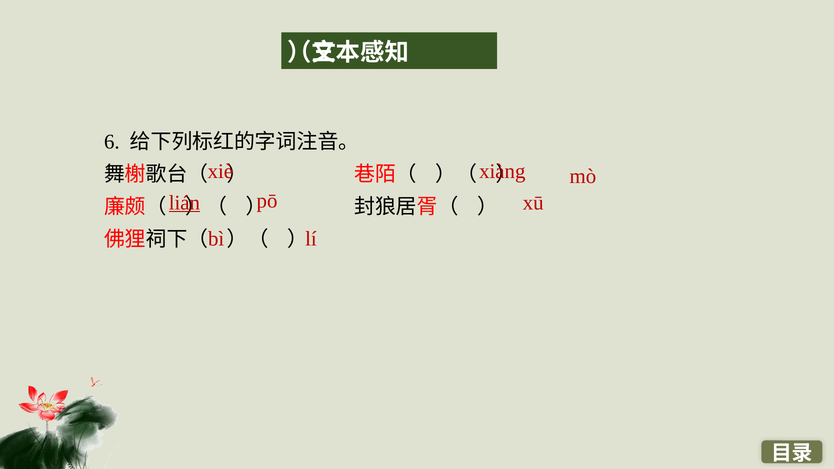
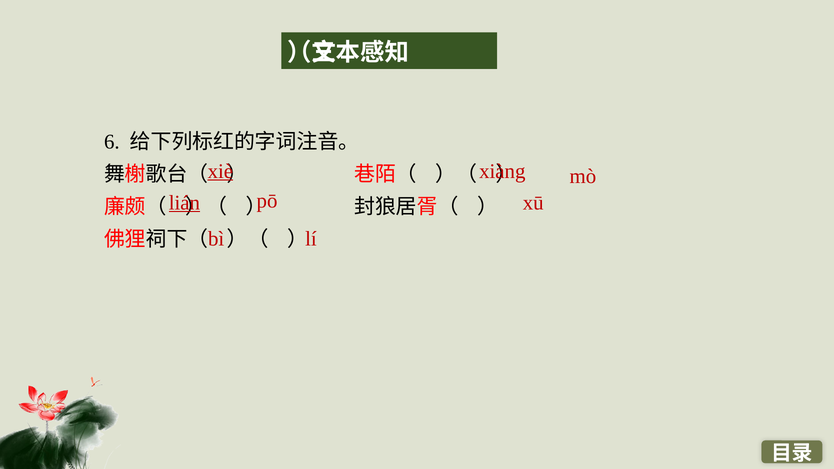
xiè underline: none -> present (220, 171)
